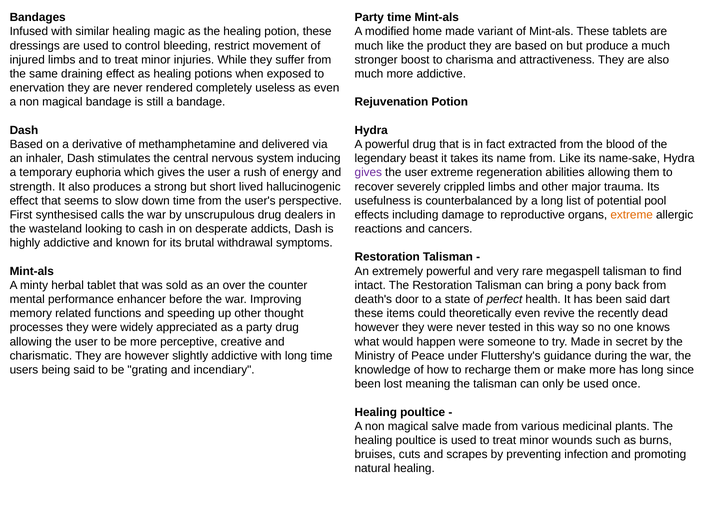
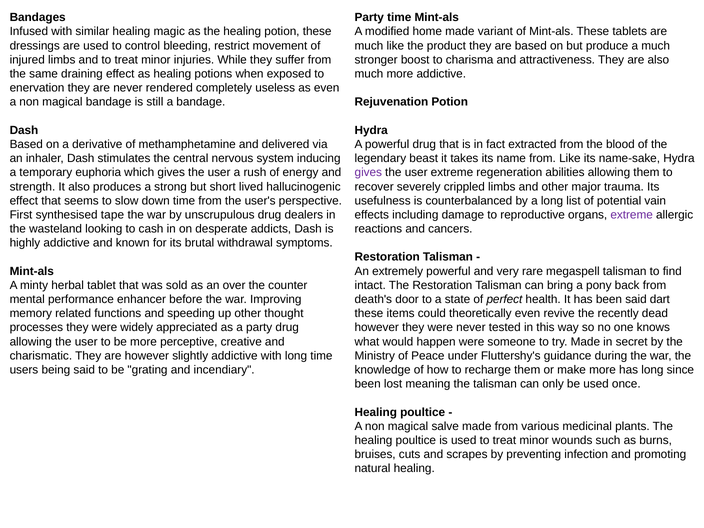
pool: pool -> vain (655, 201)
calls: calls -> tape (112, 215)
extreme colour: orange -> purple (632, 215)
